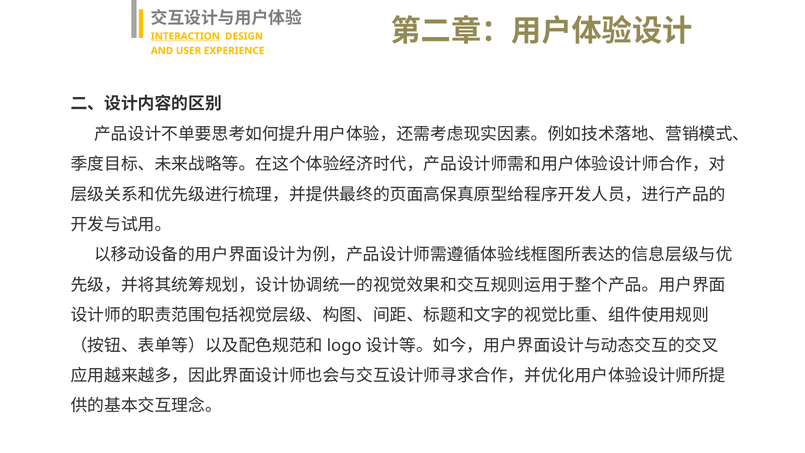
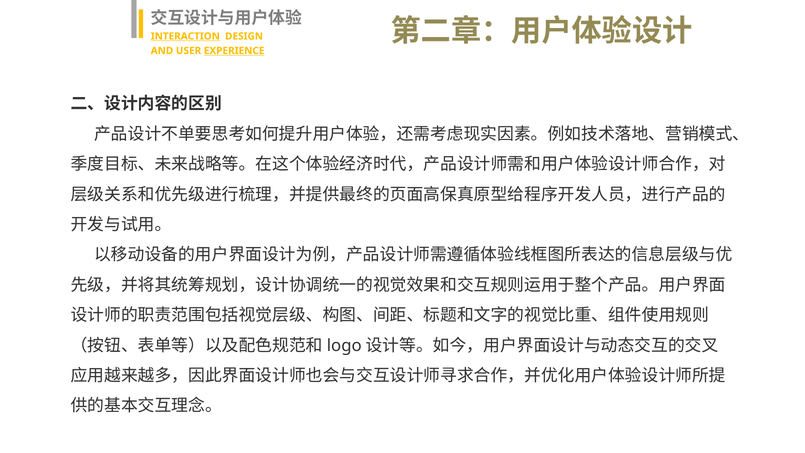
EXPERIENCE underline: none -> present (234, 51)
